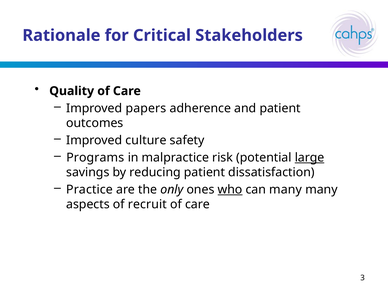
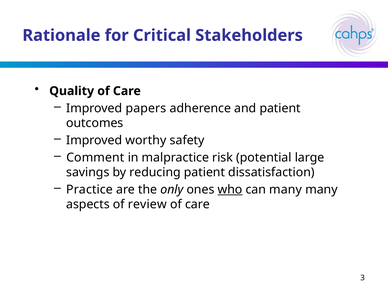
culture: culture -> worthy (146, 140)
Programs: Programs -> Comment (95, 158)
large underline: present -> none (310, 158)
recruit: recruit -> review (147, 204)
